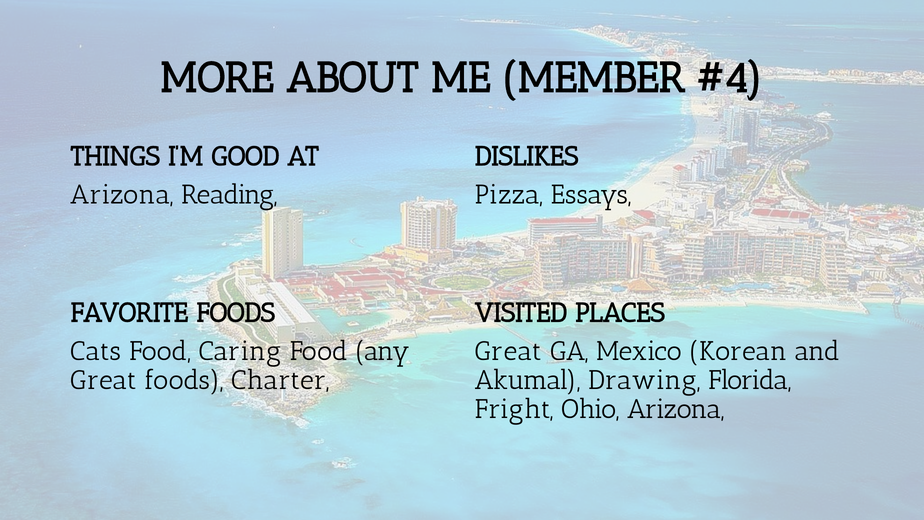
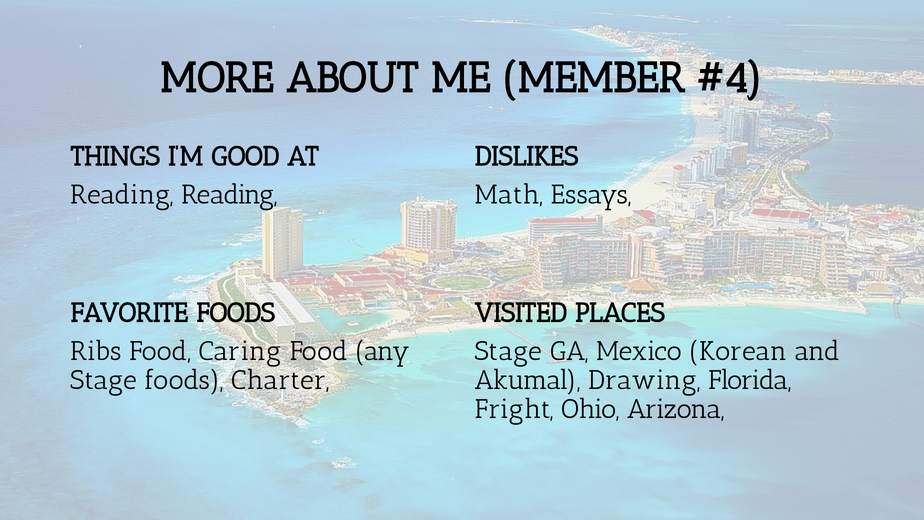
Arizona: Arizona -> Reading (122, 195)
Pizza: Pizza -> Math (509, 195)
Cats: Cats -> Ribs (96, 351)
Great: Great -> Stage (508, 351)
Great: Great -> Stage (104, 380)
